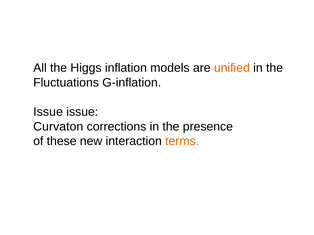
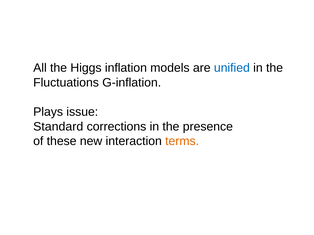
unified colour: orange -> blue (232, 68)
Issue: Issue -> Plays (48, 112)
Curvaton: Curvaton -> Standard (58, 127)
